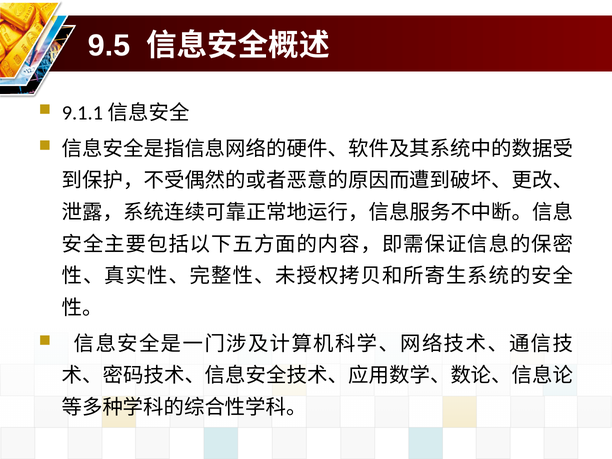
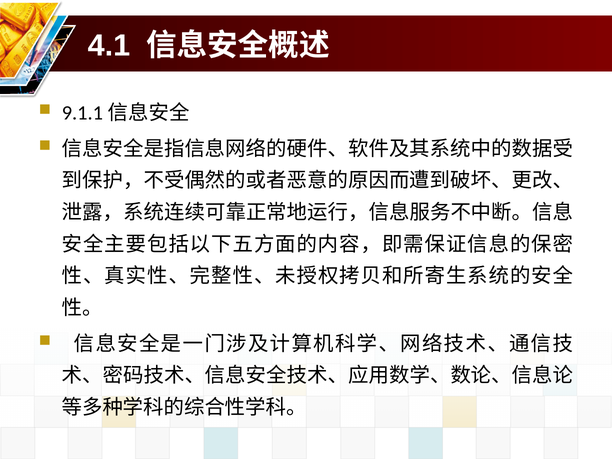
9.5: 9.5 -> 4.1 (109, 45)
